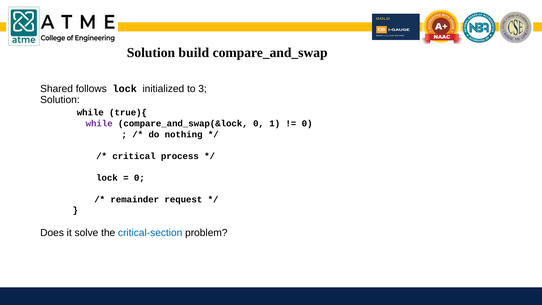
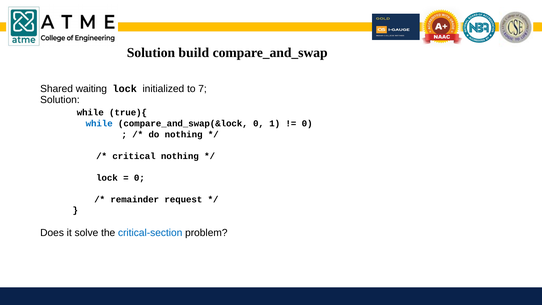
follows: follows -> waiting (91, 89)
3: 3 -> 7 (203, 89)
while colour: purple -> blue (99, 124)
critical process: process -> nothing (180, 156)
